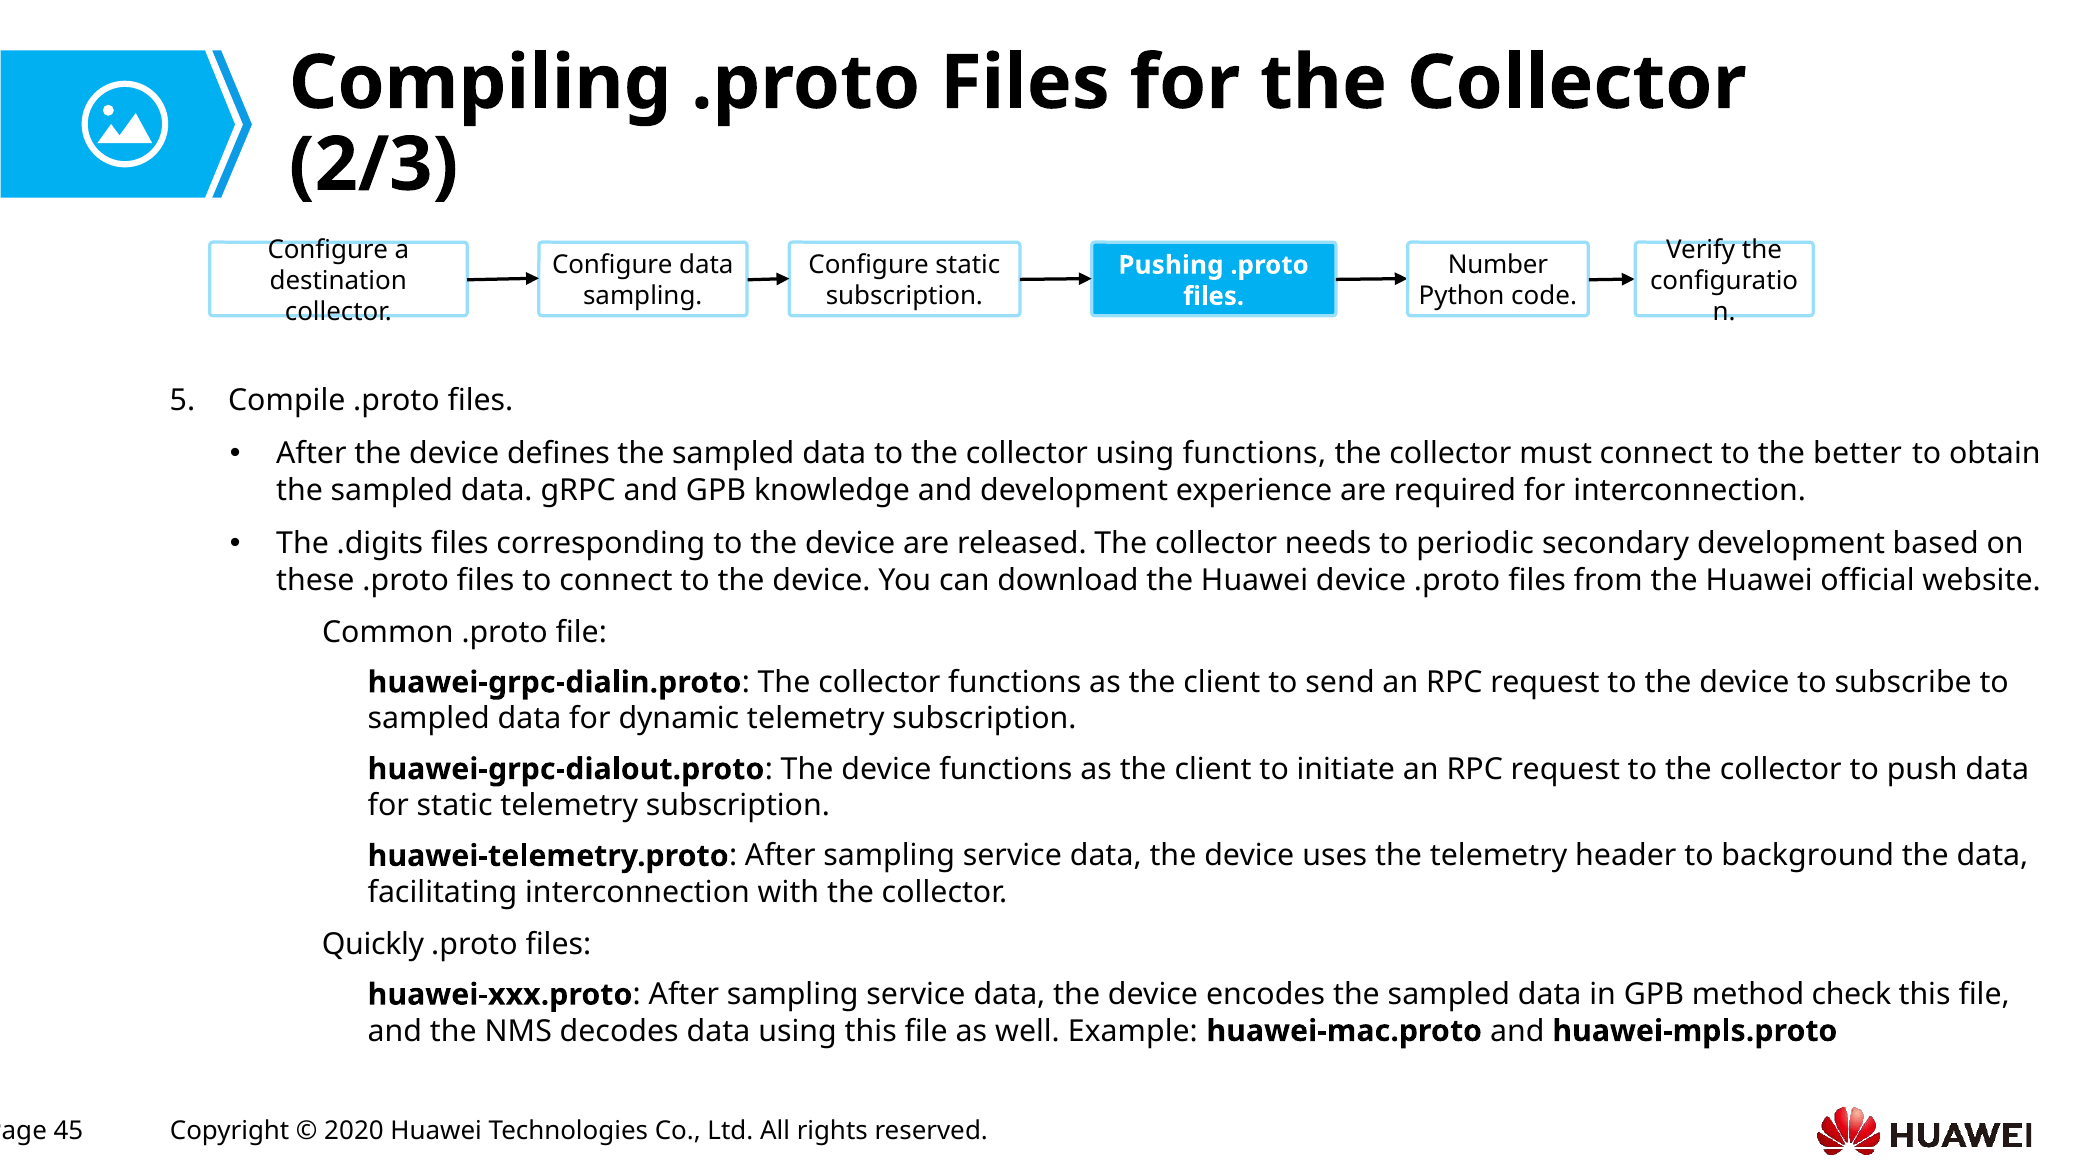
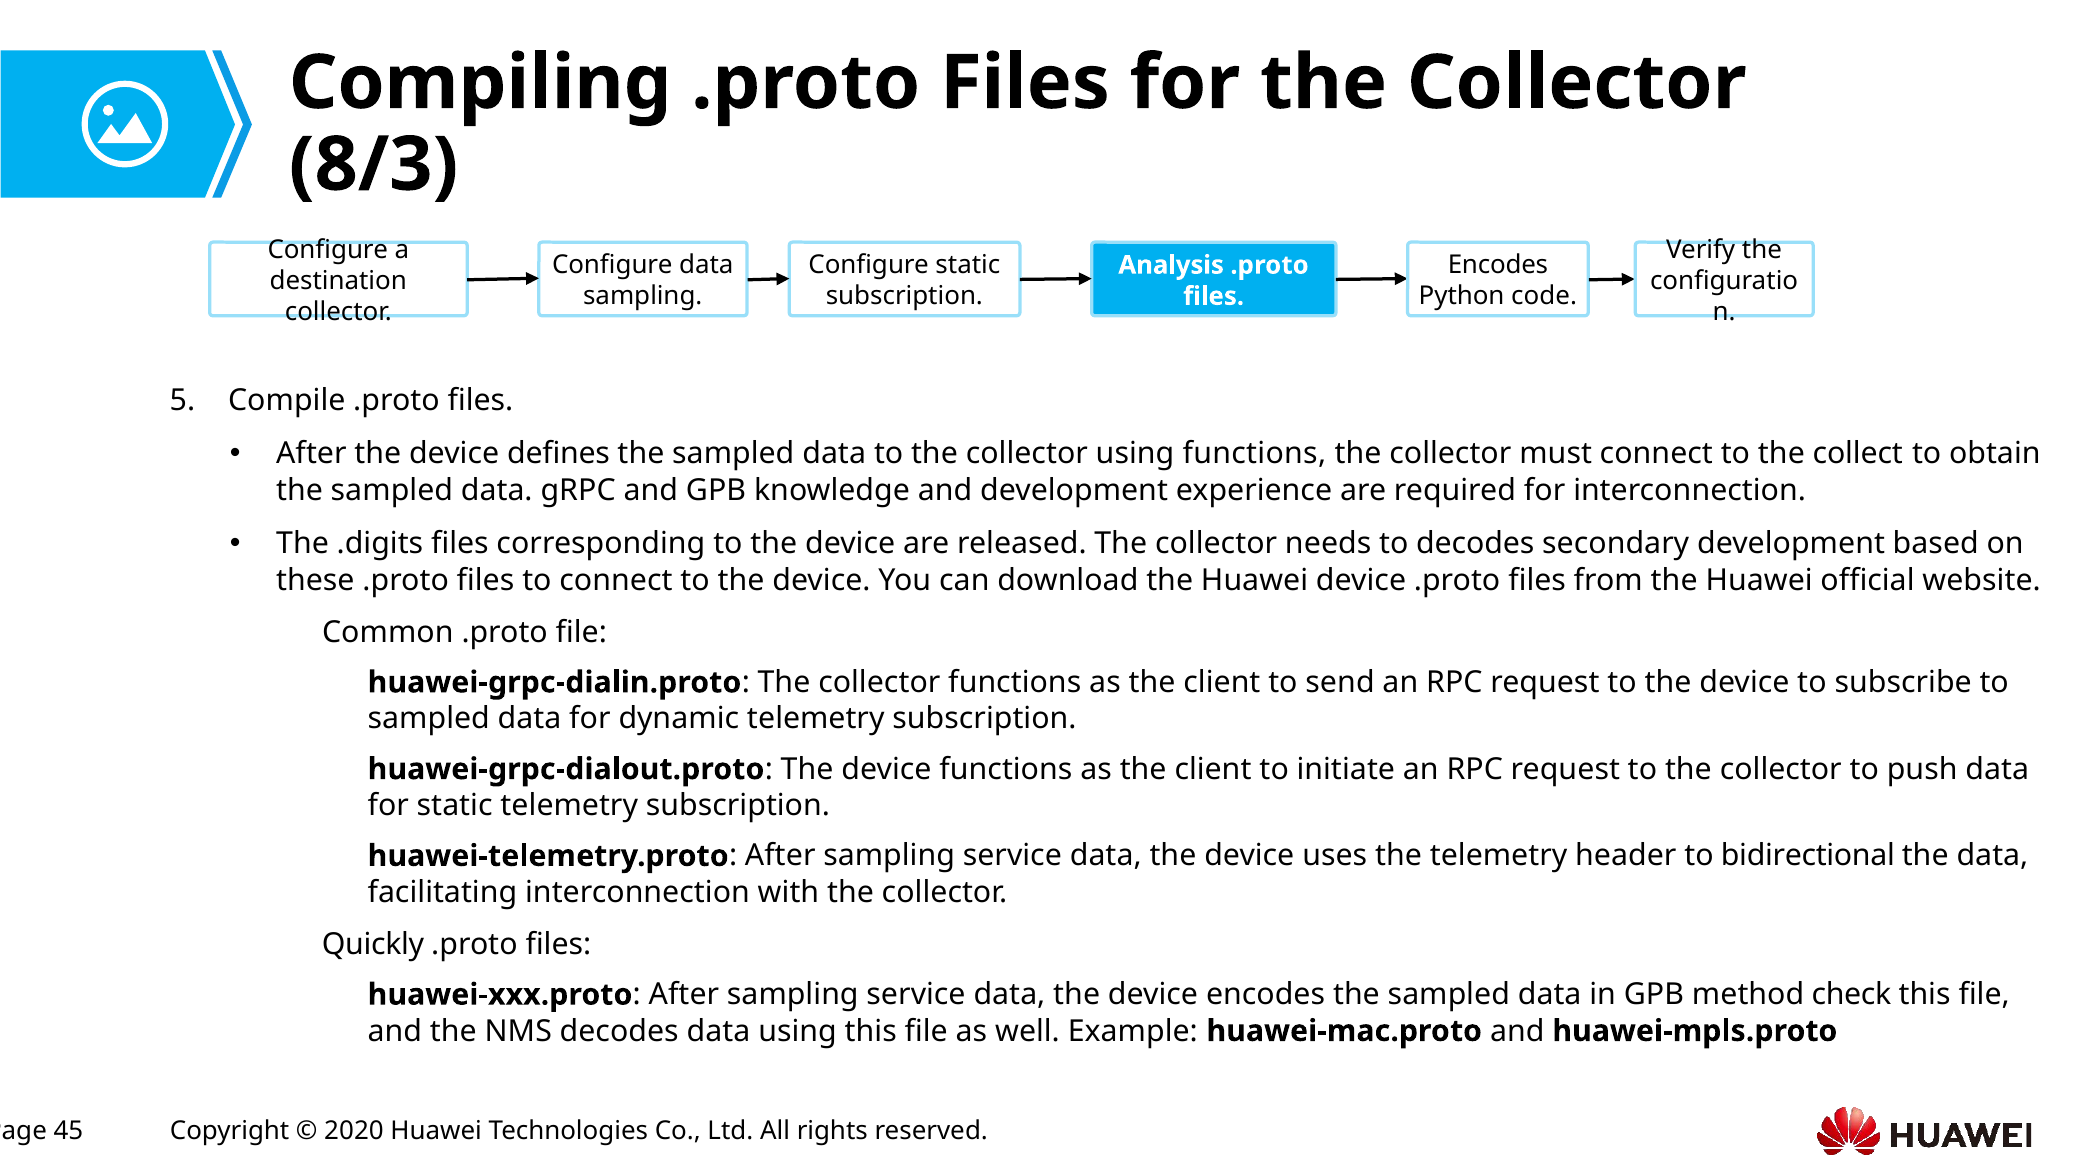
2/3: 2/3 -> 8/3 (374, 165)
Number: Number -> Encodes (1498, 265)
Pushing: Pushing -> Analysis (1171, 265)
better: better -> collect (1858, 454)
to periodic: periodic -> decodes (1475, 544)
background: background -> bidirectional (1808, 856)
